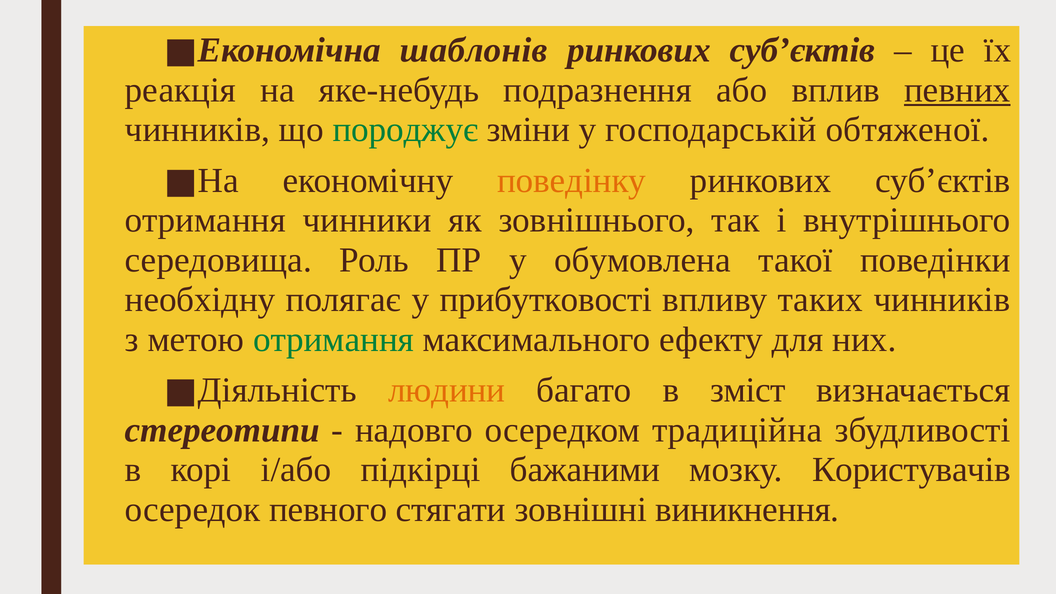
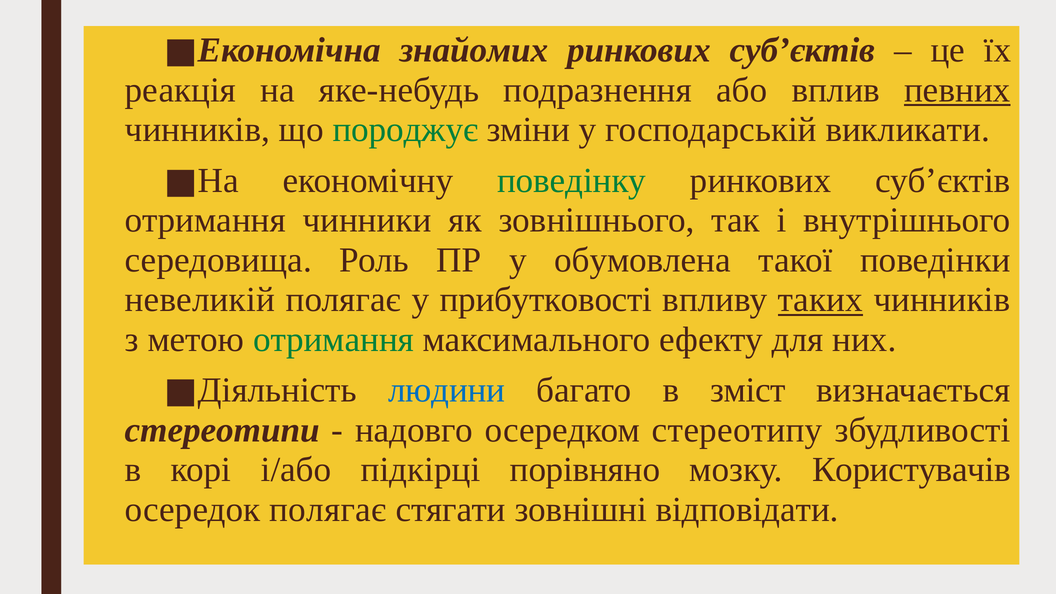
шаблонів: шаблонів -> знайомих (474, 50)
обтяженої: обтяженої -> викликати (908, 130)
поведінку colour: orange -> green (572, 180)
необхідну: необхідну -> невеликій (200, 300)
таких underline: none -> present (820, 300)
людини colour: orange -> blue (447, 390)
традиційна: традиційна -> стереотипу (737, 430)
бажаними: бажаними -> порівняно (585, 470)
осередок певного: певного -> полягає (328, 510)
виникнення: виникнення -> відповідати (747, 510)
